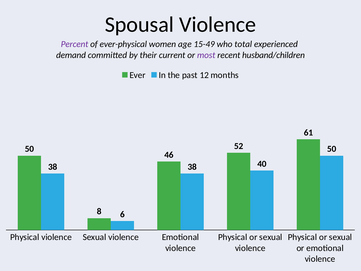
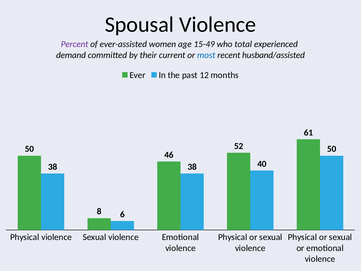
ever-physical: ever-physical -> ever-assisted (123, 44)
most colour: purple -> blue (206, 55)
husband/children: husband/children -> husband/assisted (274, 55)
